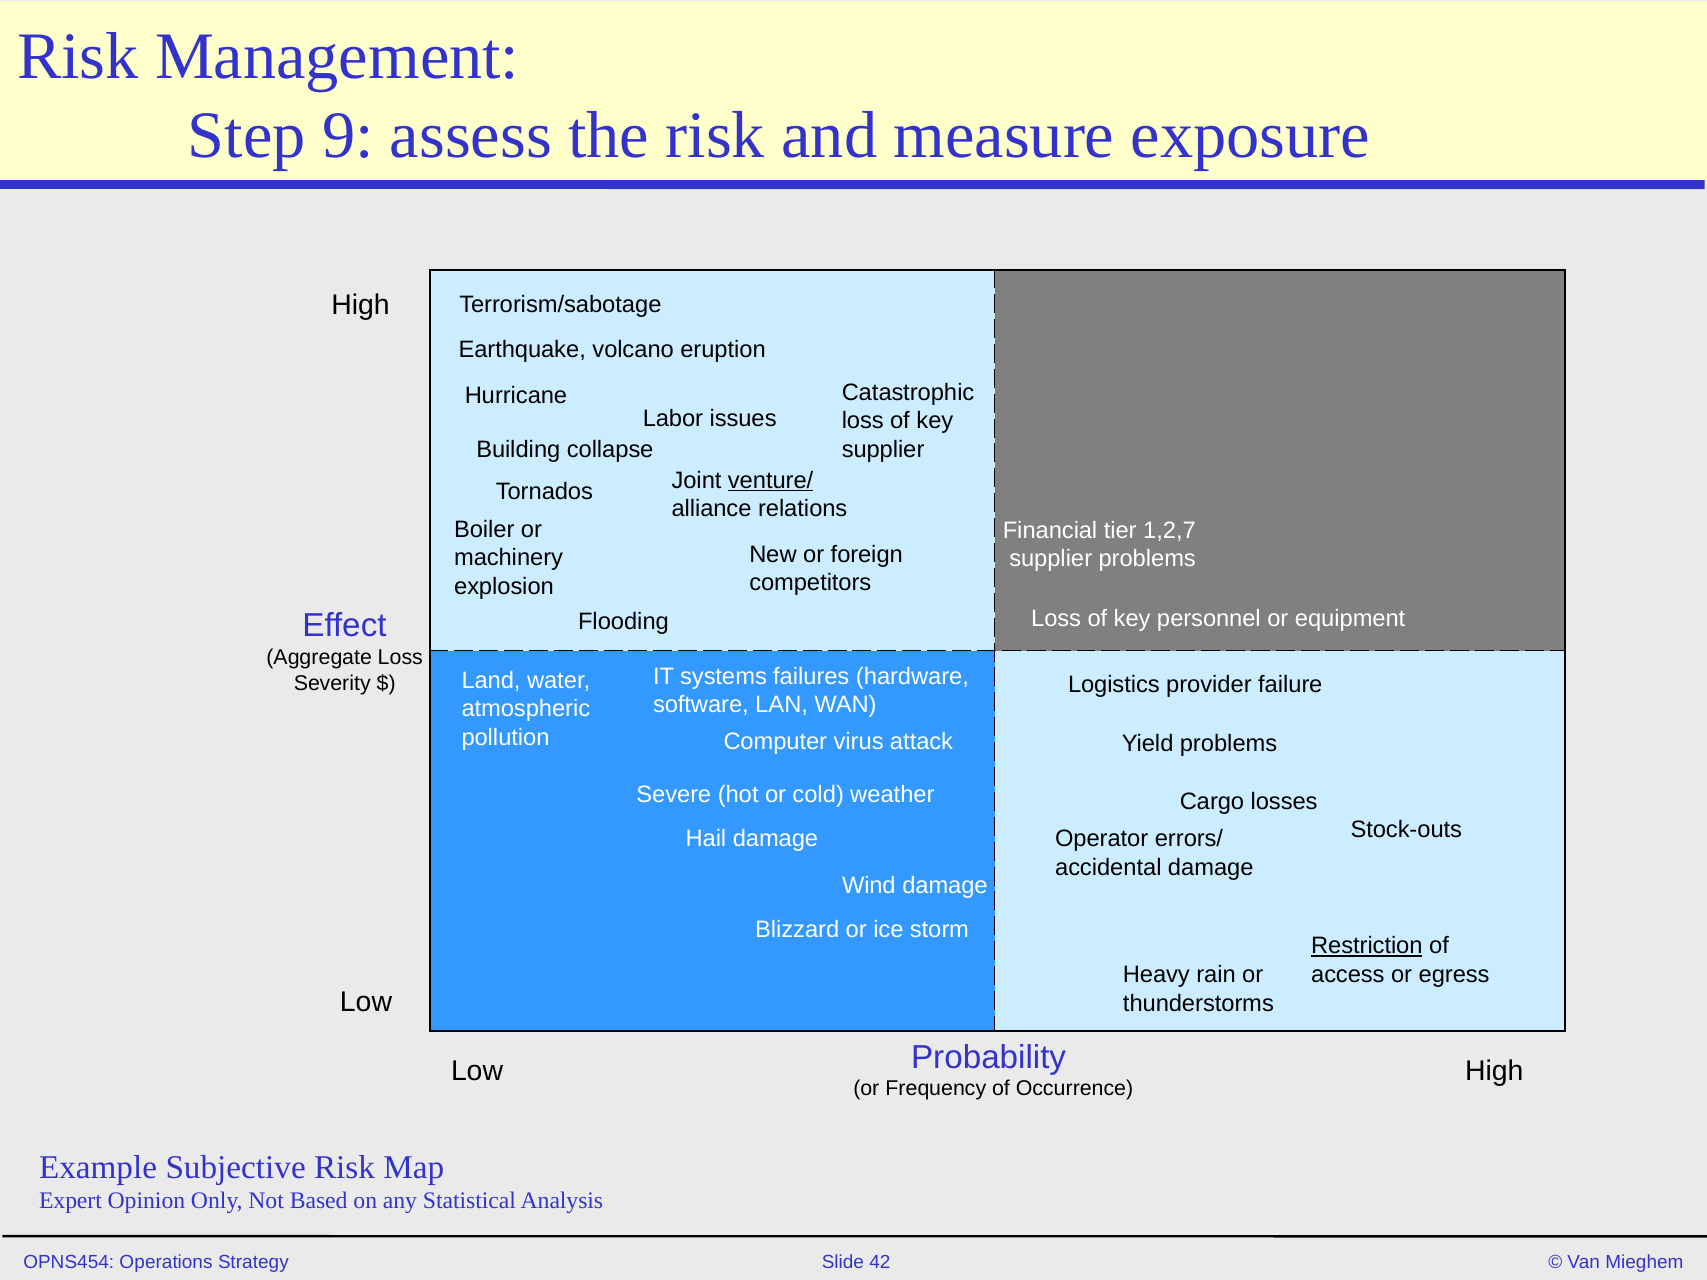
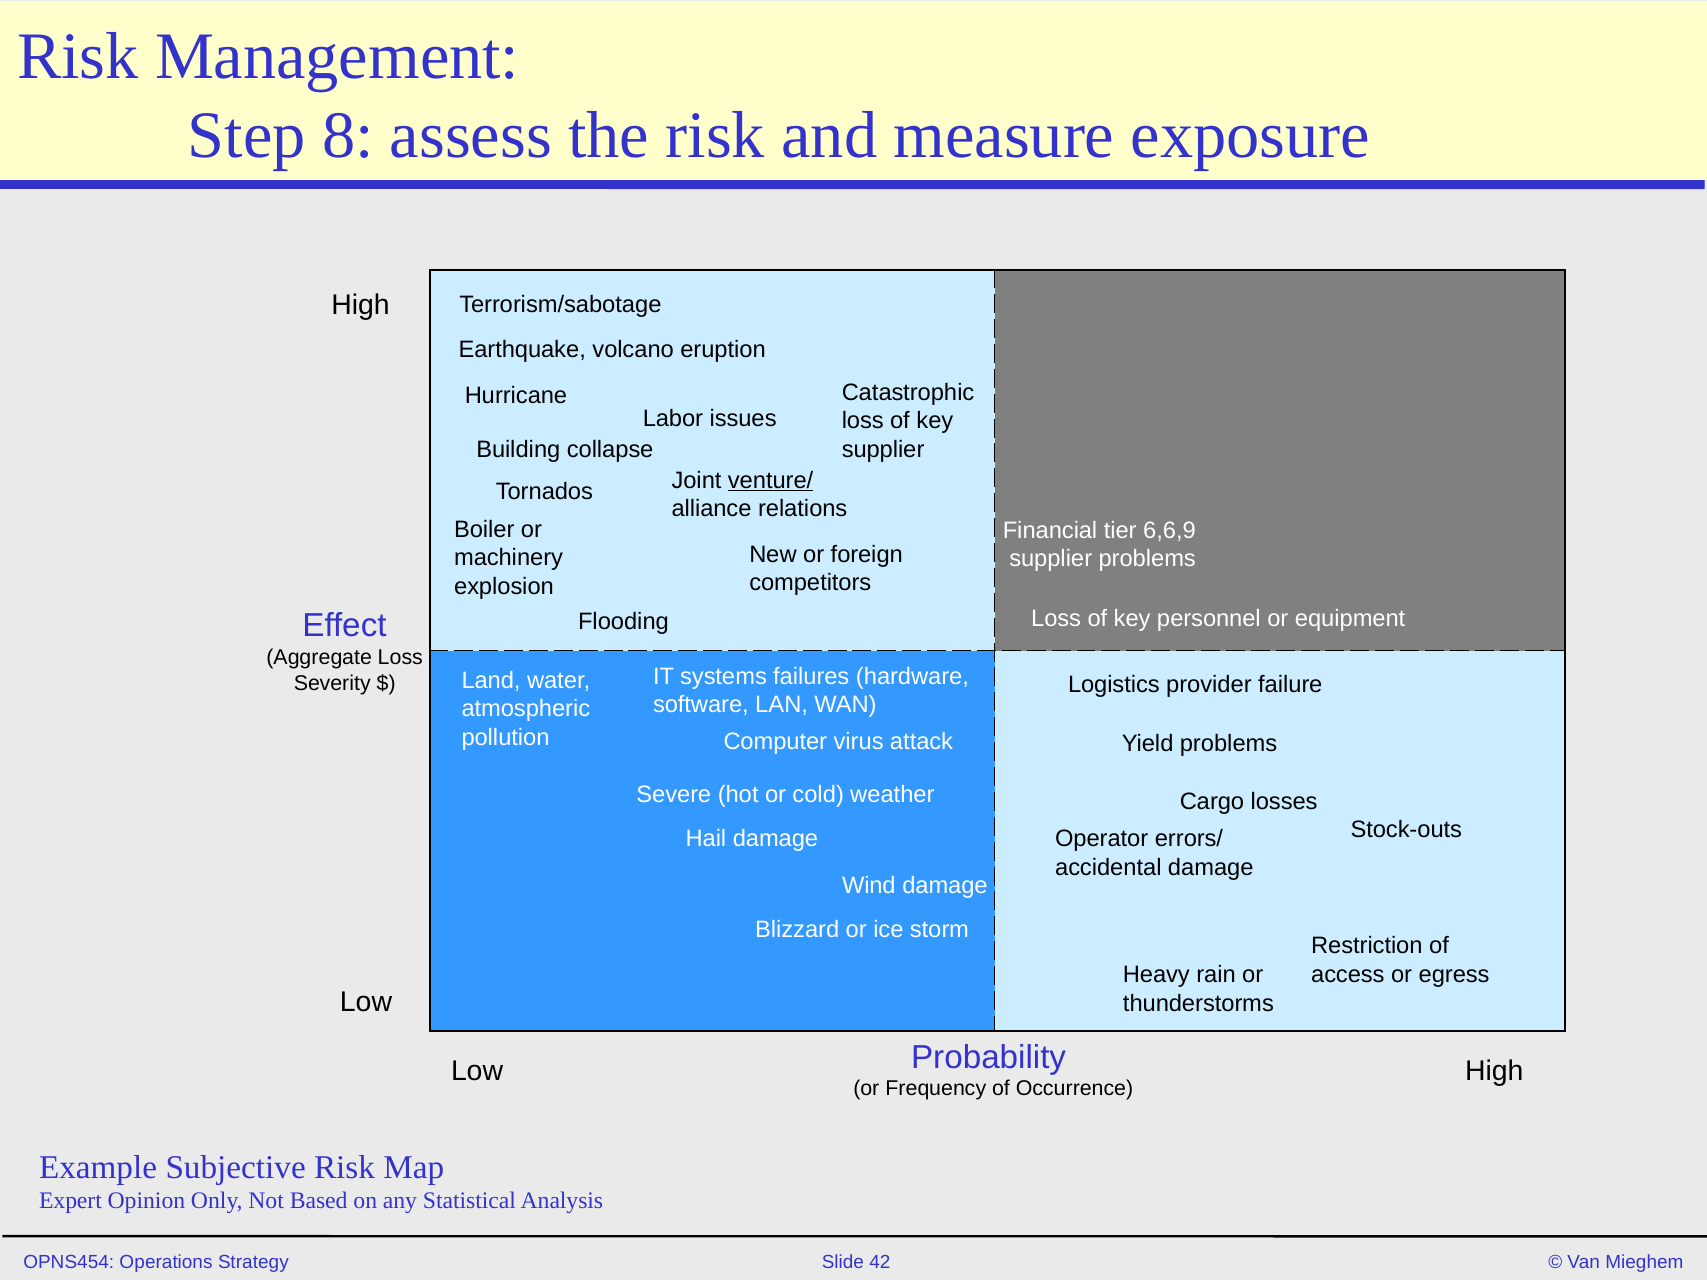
9: 9 -> 8 (348, 136)
1,2,7: 1,2,7 -> 6,6,9 (1169, 530)
Restriction underline: present -> none (1367, 946)
